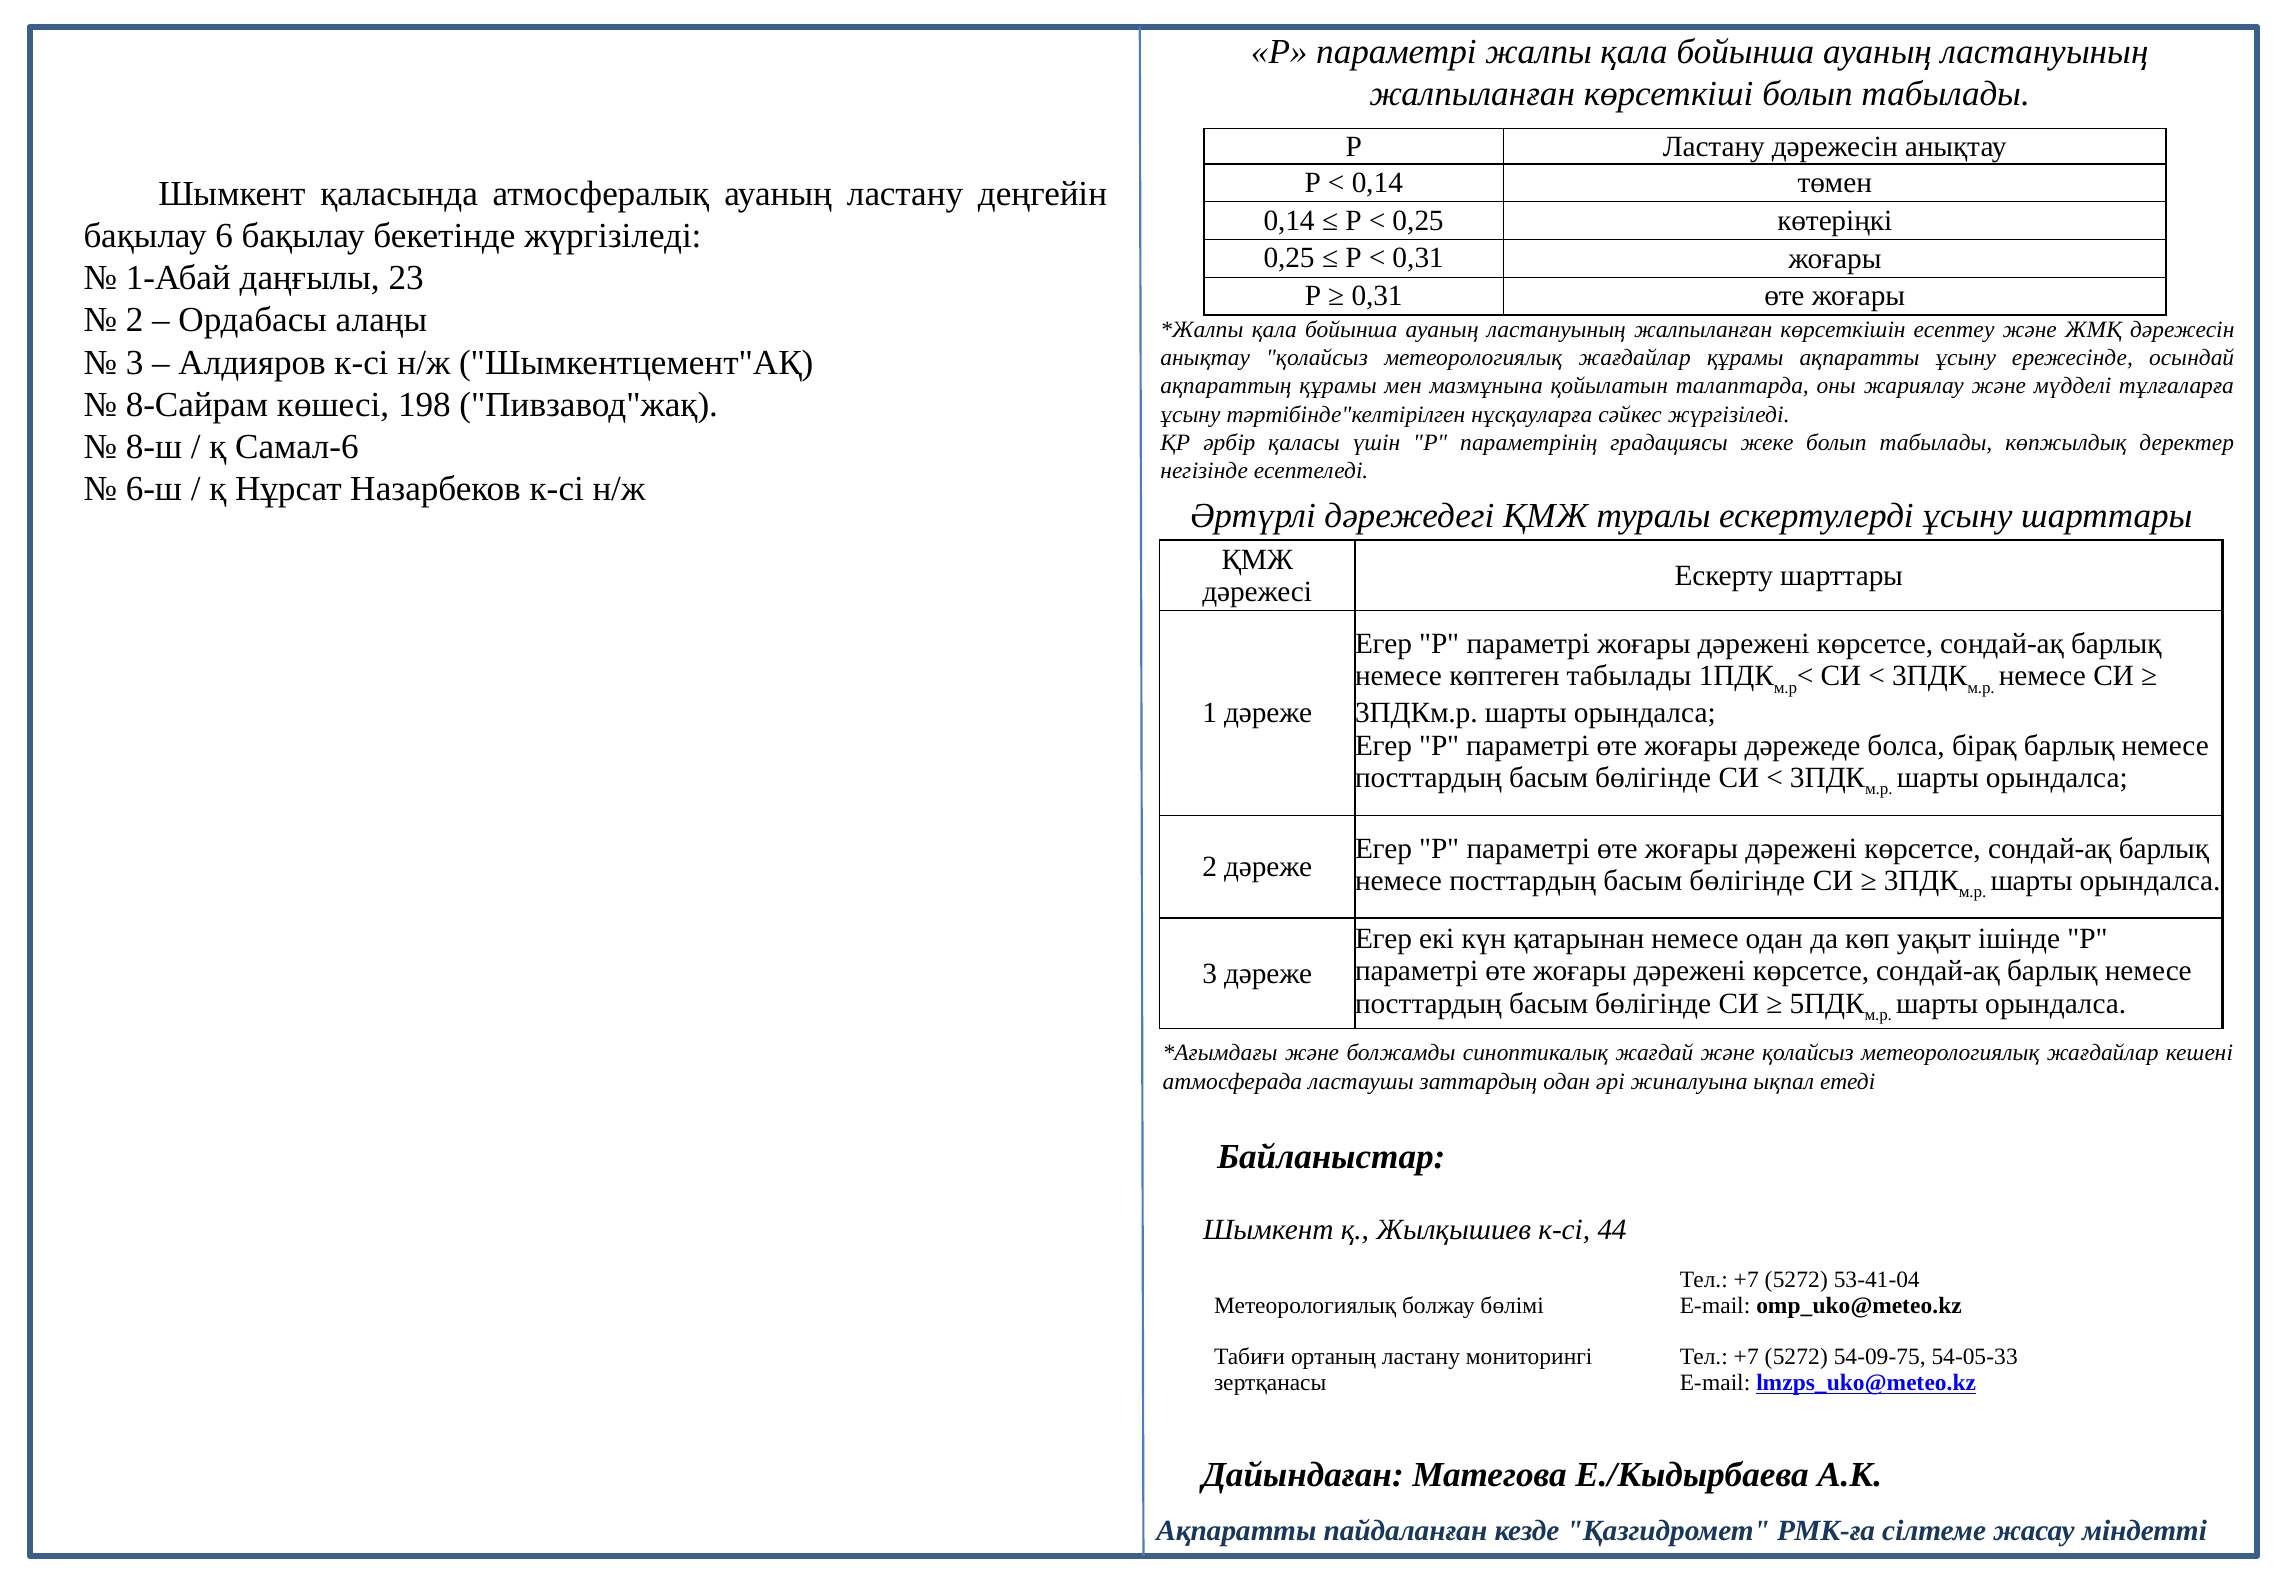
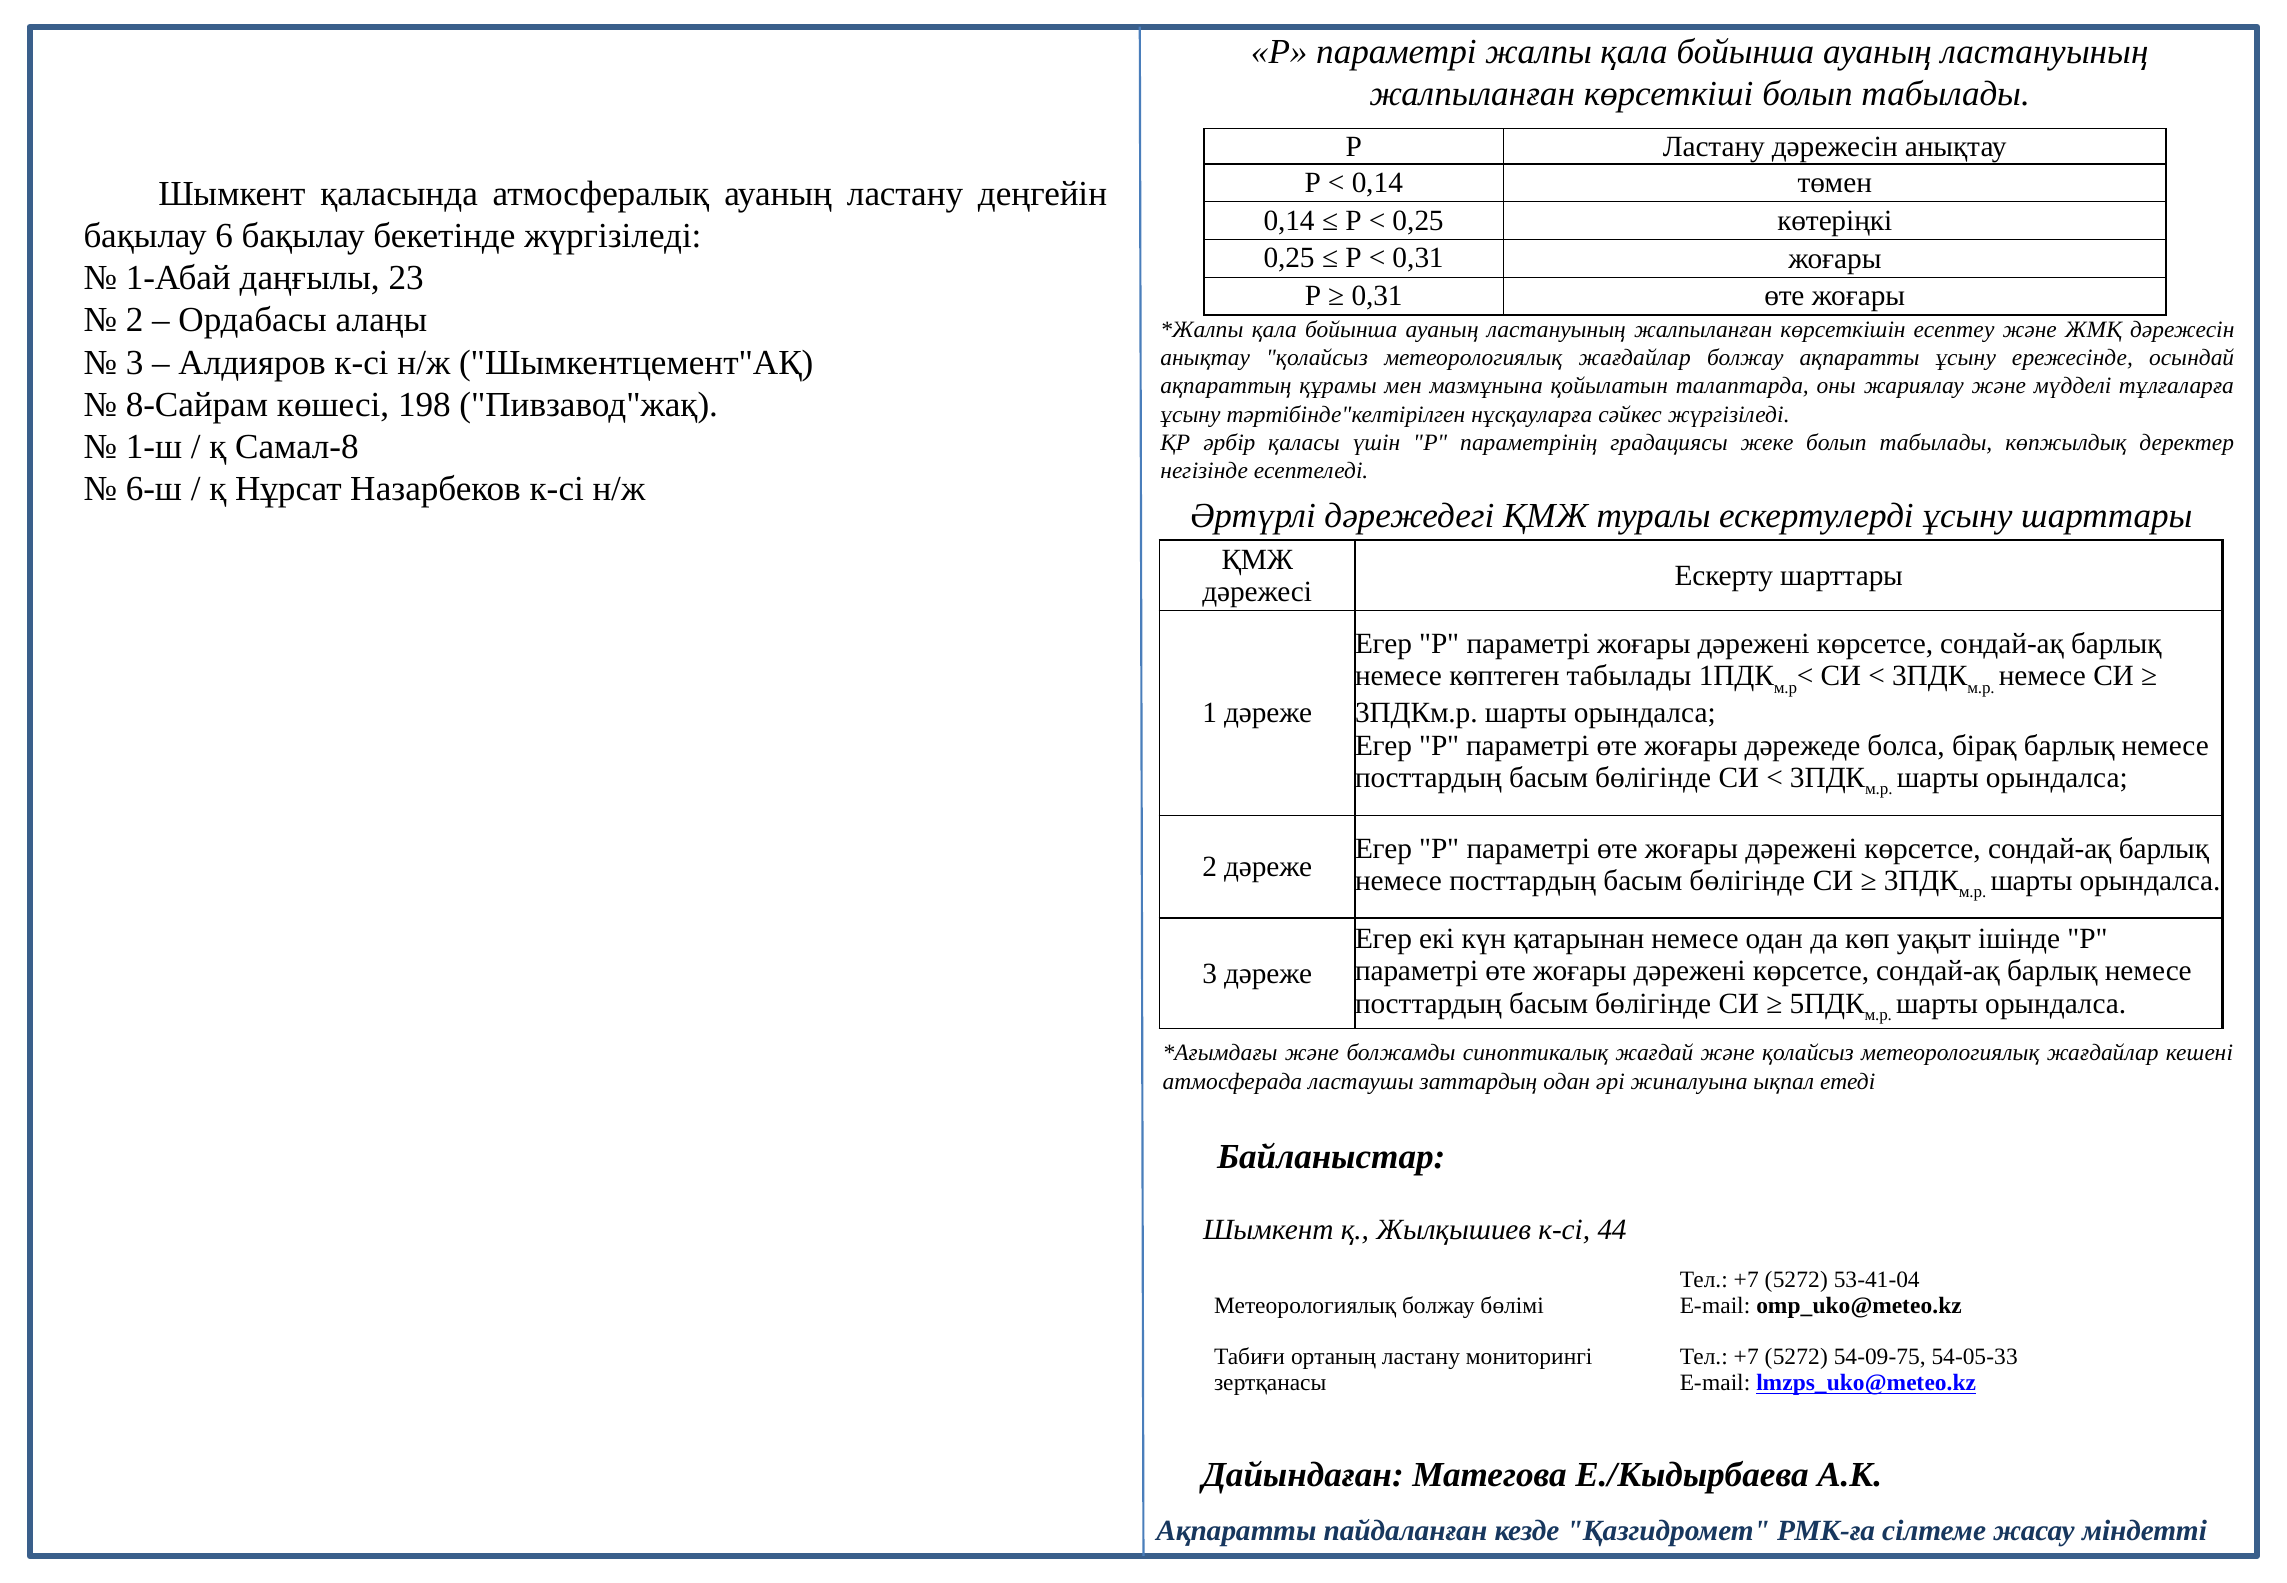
жағдайлар құрамы: құрамы -> болжау (1745, 358)
8-ш: 8-ш -> 1-ш (154, 447)
Самал-6: Самал-6 -> Самал-8 (297, 447)
